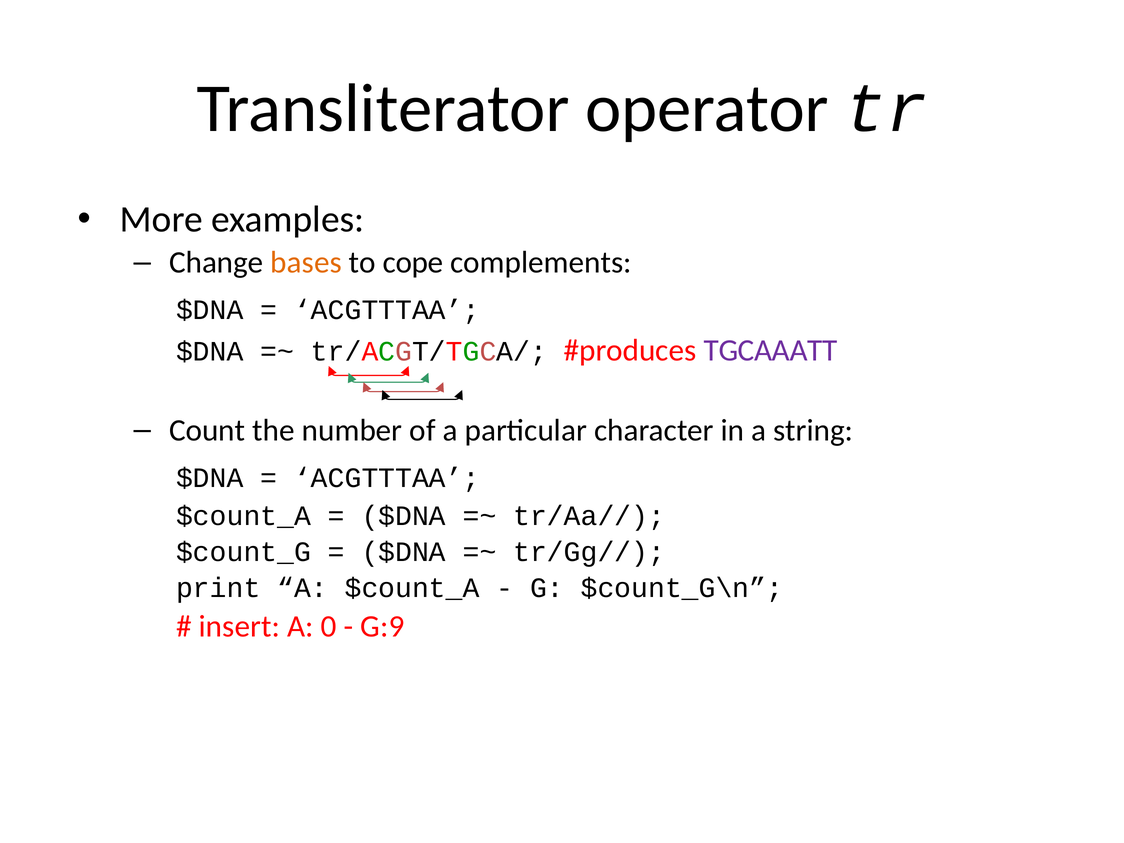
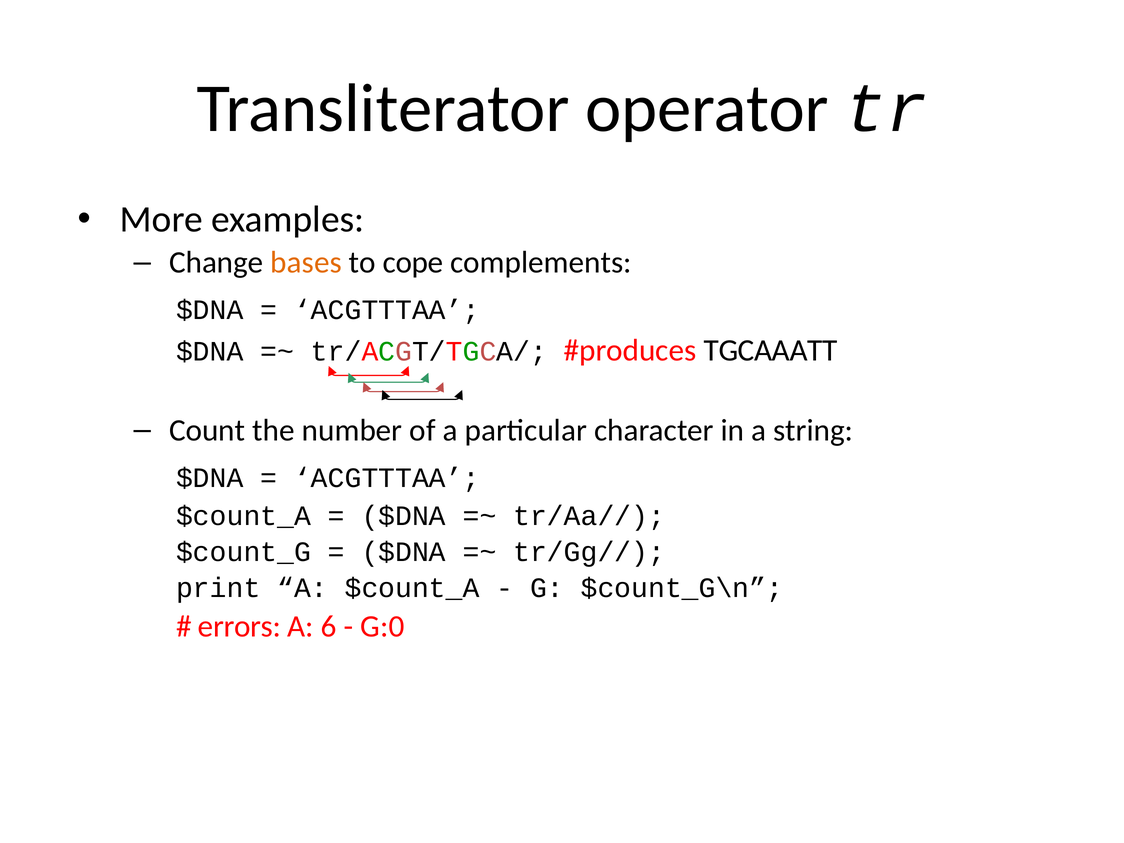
TGCAAATT colour: purple -> black (771, 350)
insert: insert -> errors (240, 626)
0: 0 -> 6 (329, 626)
G:9: G:9 -> G:0 (382, 626)
